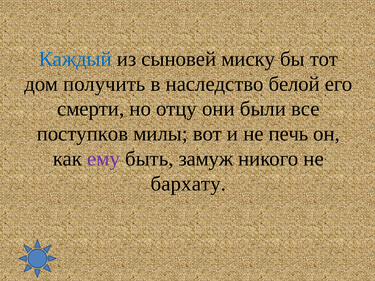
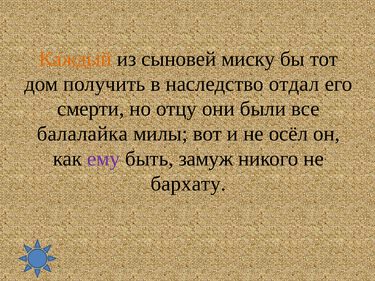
Каждый colour: blue -> orange (75, 59)
белой: белой -> отдал (294, 84)
поступков: поступков -> балалайка (82, 134)
печь: печь -> осёл (288, 134)
